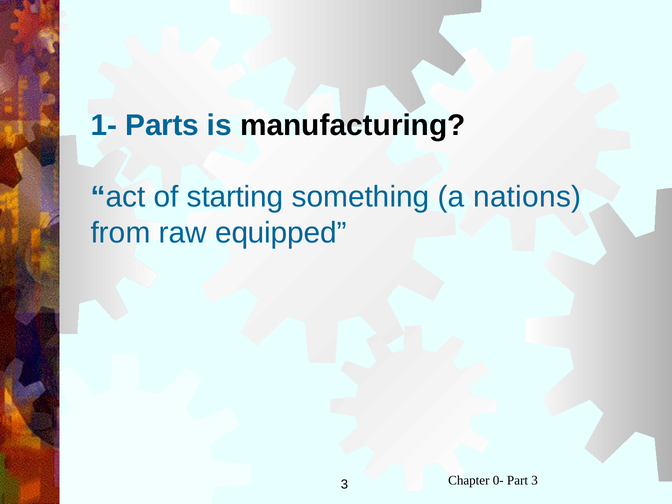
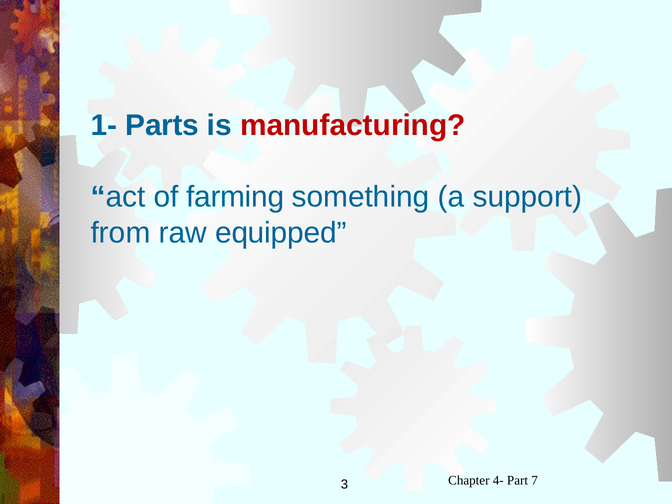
manufacturing colour: black -> red (353, 125)
starting: starting -> farming (235, 197)
nations: nations -> support (527, 197)
0-: 0- -> 4- (498, 481)
Part 3: 3 -> 7 (535, 481)
